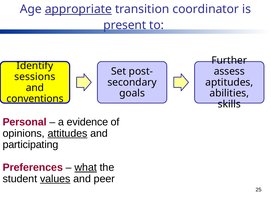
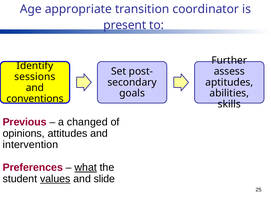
appropriate underline: present -> none (78, 9)
Personal: Personal -> Previous (25, 122)
evidence: evidence -> changed (87, 122)
attitudes underline: present -> none (68, 134)
participating: participating -> intervention (30, 145)
peer: peer -> slide (104, 179)
